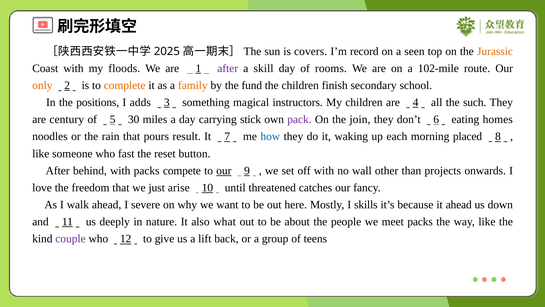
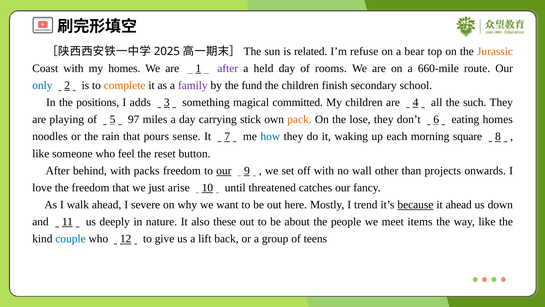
covers: covers -> related (311, 51)
record: record -> refuse (364, 51)
seen: seen -> bear (414, 51)
my floods: floods -> homes (124, 68)
skill: skill -> held (264, 68)
102-mile: 102-mile -> 660-mile (438, 68)
only colour: orange -> blue (42, 85)
family colour: orange -> purple (193, 85)
instructors: instructors -> committed (298, 102)
century: century -> playing (67, 119)
30: 30 -> 97 (134, 119)
pack colour: purple -> orange (299, 119)
join: join -> lose (360, 119)
result: result -> sense (187, 136)
placed: placed -> square (468, 136)
fast: fast -> feel (126, 153)
packs compete: compete -> freedom (182, 170)
skills: skills -> trend (366, 204)
because underline: none -> present (415, 204)
what: what -> these (225, 221)
meet packs: packs -> items (420, 221)
couple colour: purple -> blue (71, 239)
